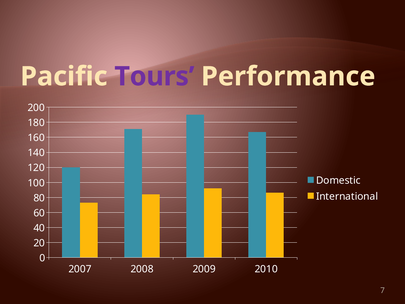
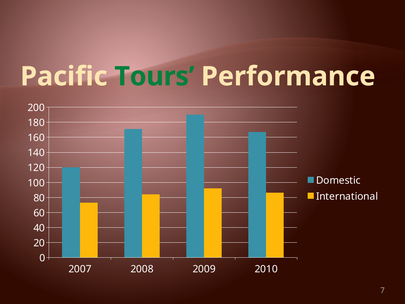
Tours colour: purple -> green (154, 76)
